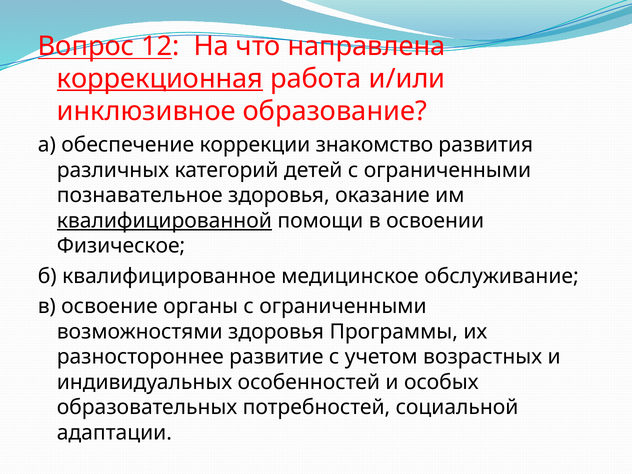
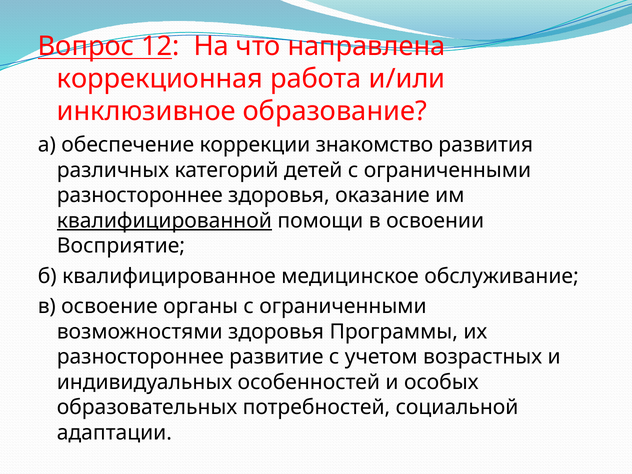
коррекционная underline: present -> none (160, 79)
познавательное: познавательное -> разностороннее (140, 195)
Физическое: Физическое -> Восприятие (121, 246)
